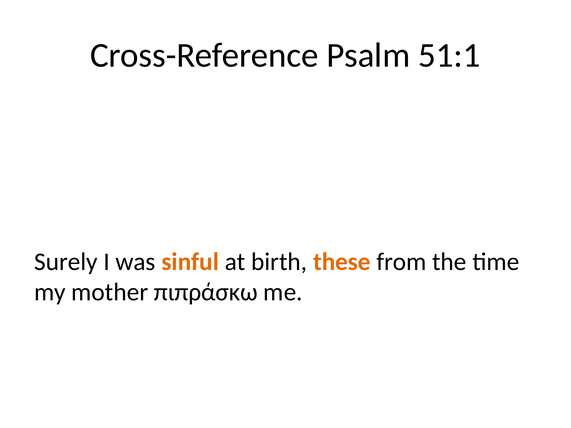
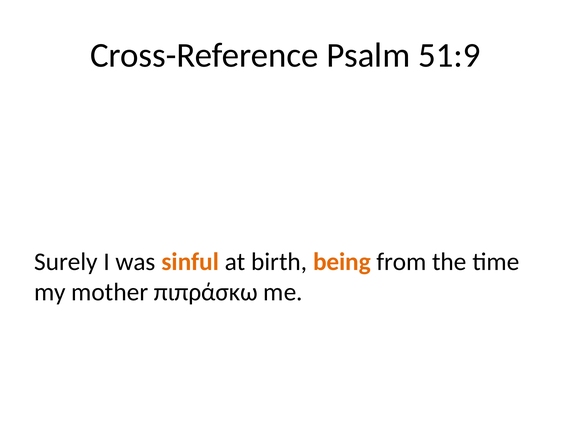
51:1: 51:1 -> 51:9 (449, 55)
these: these -> being (342, 262)
